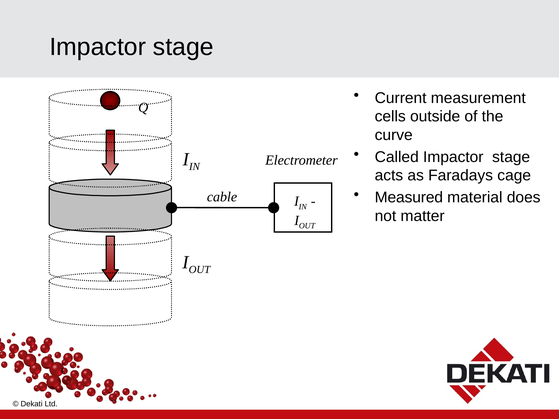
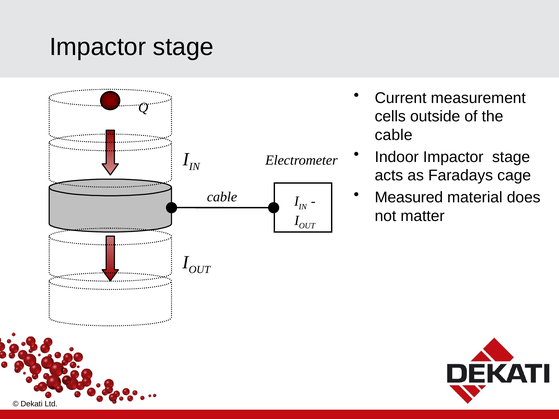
curve: curve -> cable (394, 135)
Called: Called -> Indoor (397, 157)
